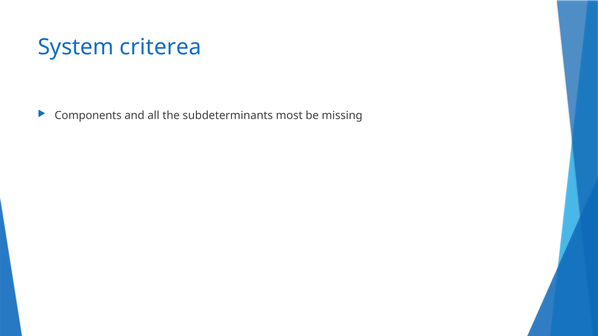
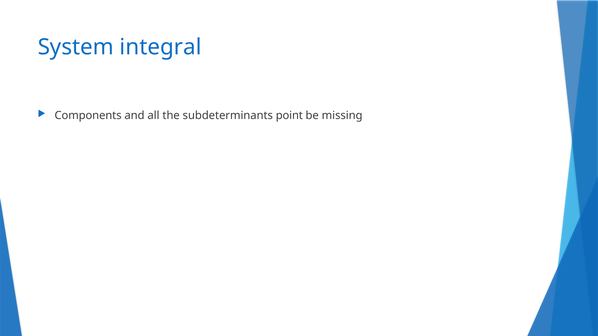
criterea: criterea -> integral (161, 47)
most: most -> point (289, 116)
